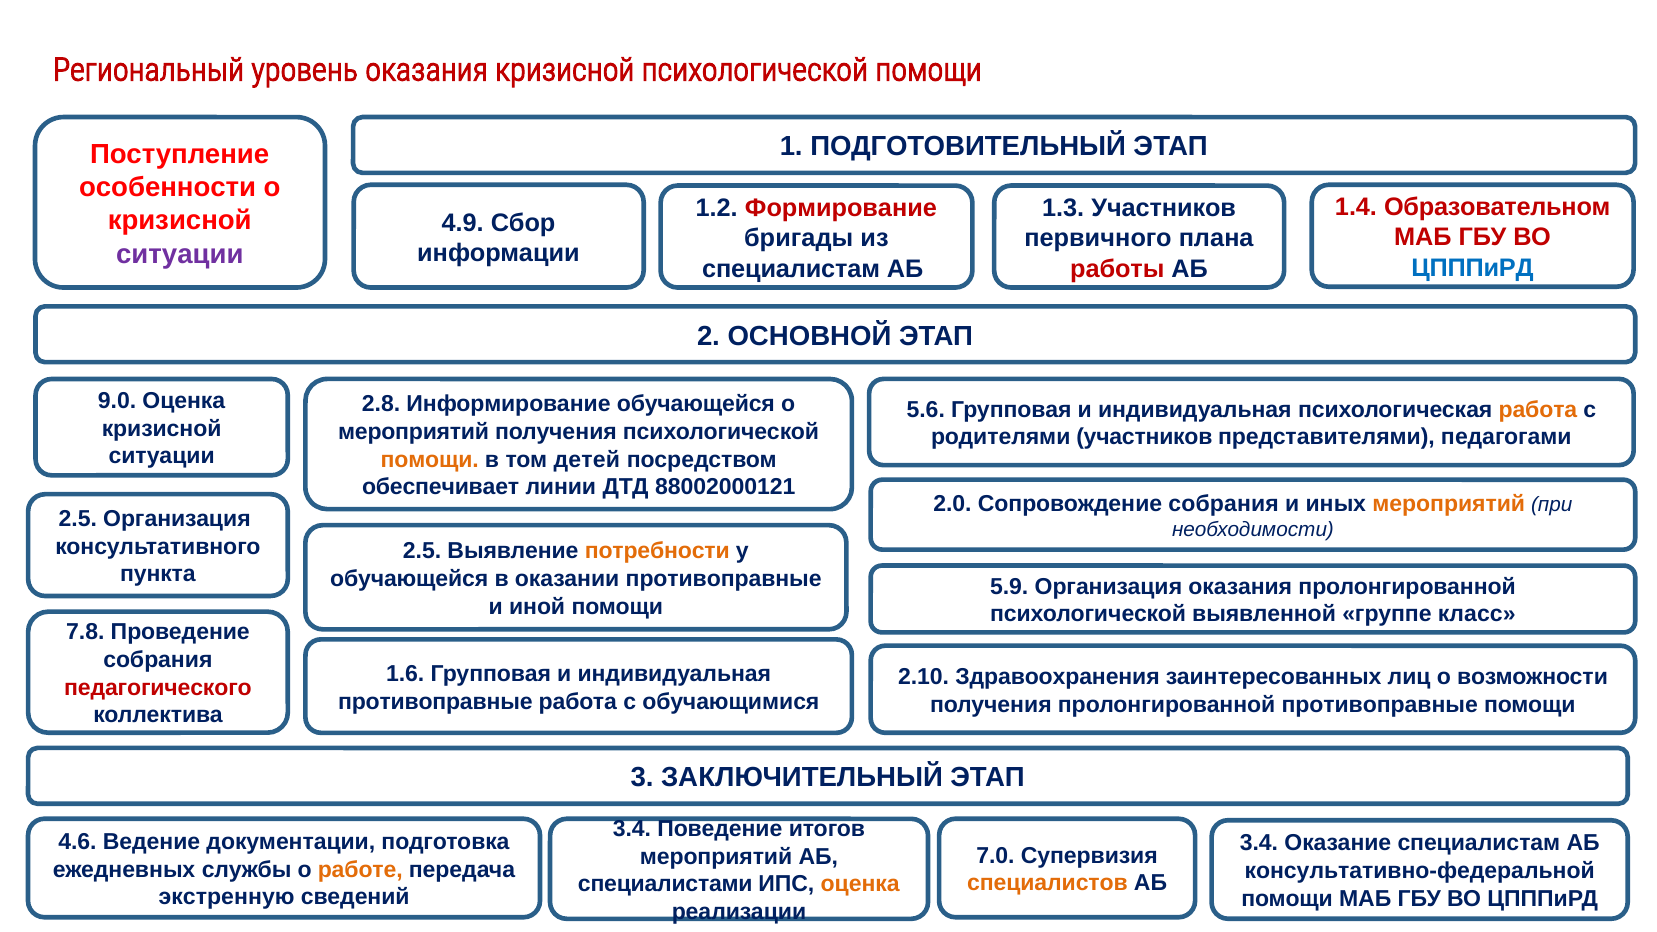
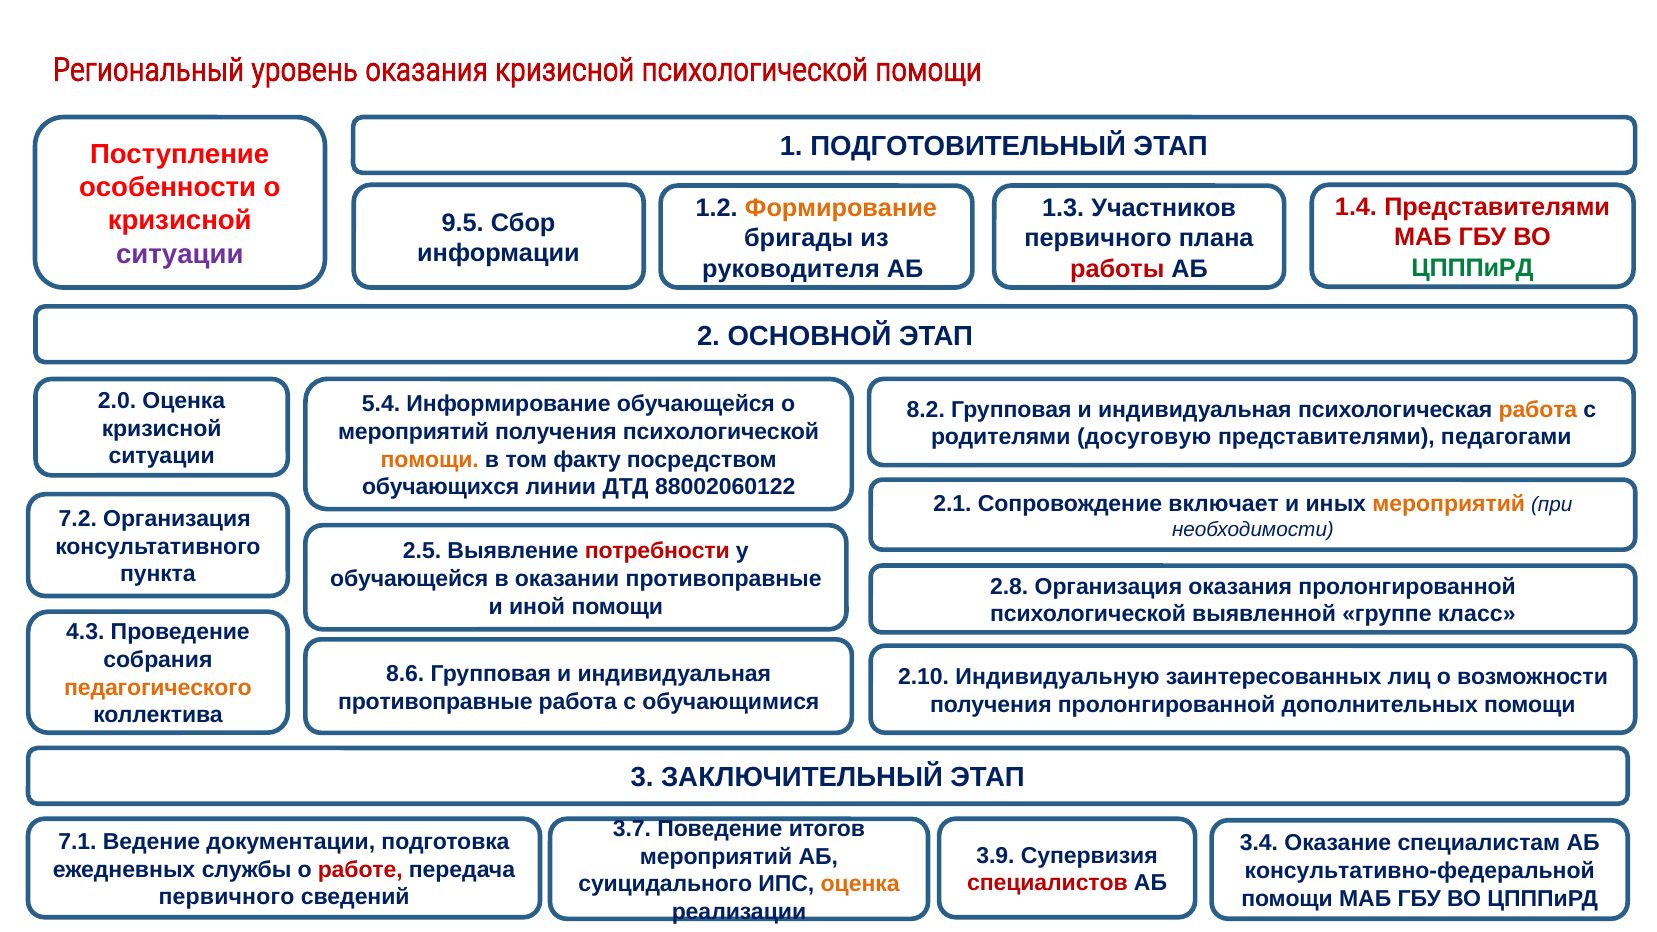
1.4 Образовательном: Образовательном -> Представителями (1497, 207)
Формирование colour: red -> orange (841, 208)
4.9: 4.9 -> 9.5 (463, 223)
ЦПППиРД colour: blue -> green (1473, 268)
специалистам: специалистам -> руководителя (791, 269)
9.0: 9.0 -> 2.0 (117, 401)
2.8: 2.8 -> 5.4 (381, 404)
5.6: 5.6 -> 8.2 (926, 410)
родителями участников: участников -> досуговую (1144, 437)
детей: детей -> факту (587, 459)
обеспечивает: обеспечивает -> обучающихся (441, 487)
88002000121: 88002000121 -> 88002060122 (725, 487)
2.0: 2.0 -> 2.1 (952, 504)
Сопровождение собрания: собрания -> включает (1224, 504)
2.5: 2.5 -> 7.2 (78, 519)
потребности colour: orange -> red (657, 551)
5.9: 5.9 -> 2.8 (1009, 587)
7.8: 7.8 -> 4.3 (85, 632)
1.6: 1.6 -> 8.6 (405, 674)
Здравоохранения: Здравоохранения -> Индивидуальную (1057, 677)
педагогического colour: red -> orange (158, 688)
пролонгированной противоправные: противоправные -> дополнительных (1380, 705)
3.4: 3.4 -> 3.7 (632, 829)
4.6: 4.6 -> 7.1 (77, 842)
7.0: 7.0 -> 3.9 (995, 856)
работе colour: orange -> red (360, 870)
специалистов colour: orange -> red (1047, 883)
специалистами: специалистами -> суицидального (665, 884)
экстренную: экстренную -> первичного (226, 897)
